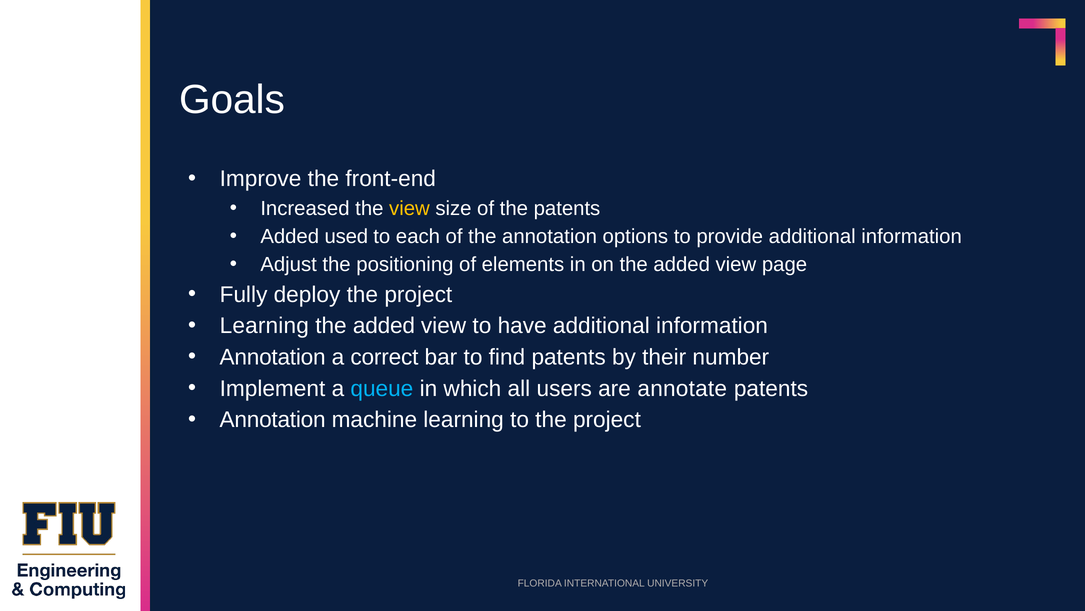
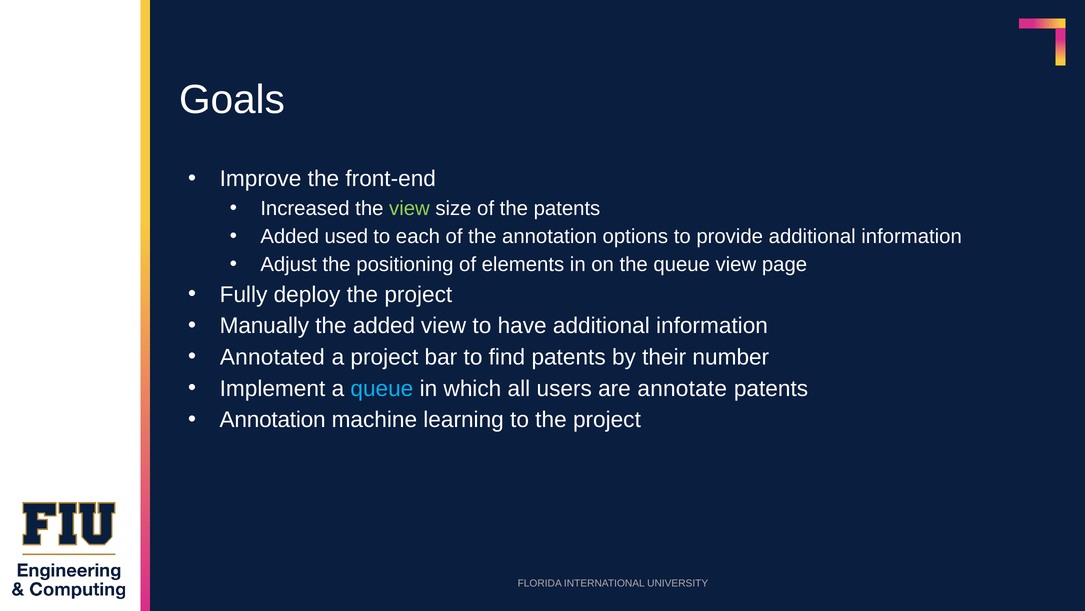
view colour: yellow -> light green (409, 208)
on the added: added -> queue (682, 264)
Learning: Learning -> Manually (264, 326)
Annotation: Annotation -> Annotated (272, 357)
a correct: correct -> project (384, 357)
